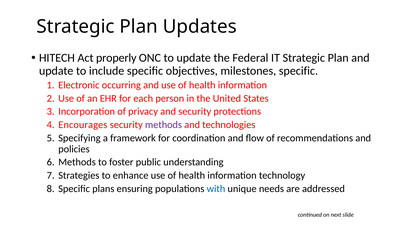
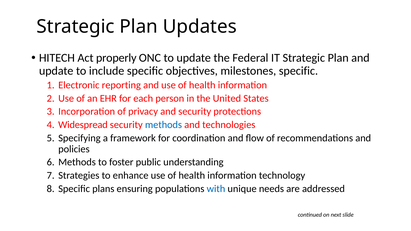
occurring: occurring -> reporting (121, 85)
Encourages: Encourages -> Widespread (83, 125)
methods colour: purple -> blue (164, 125)
